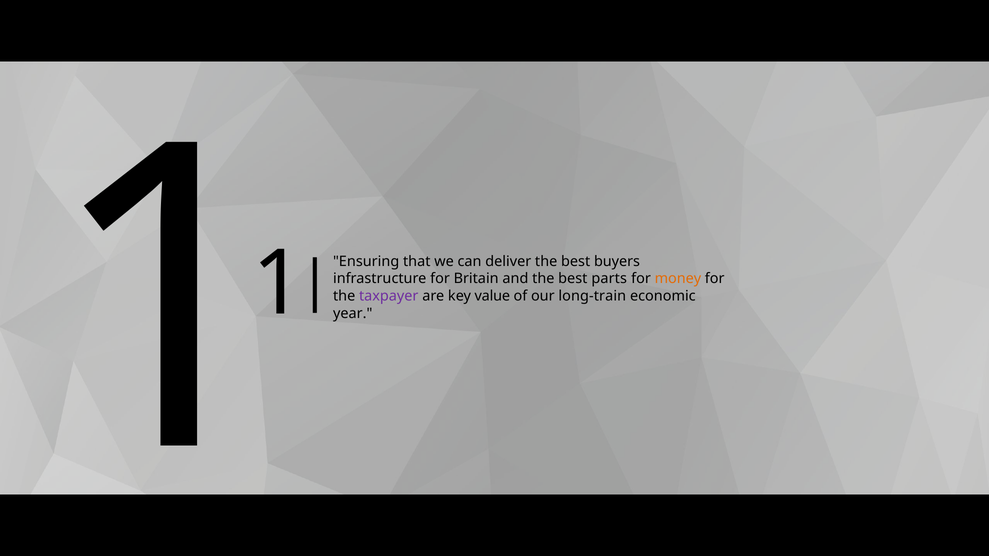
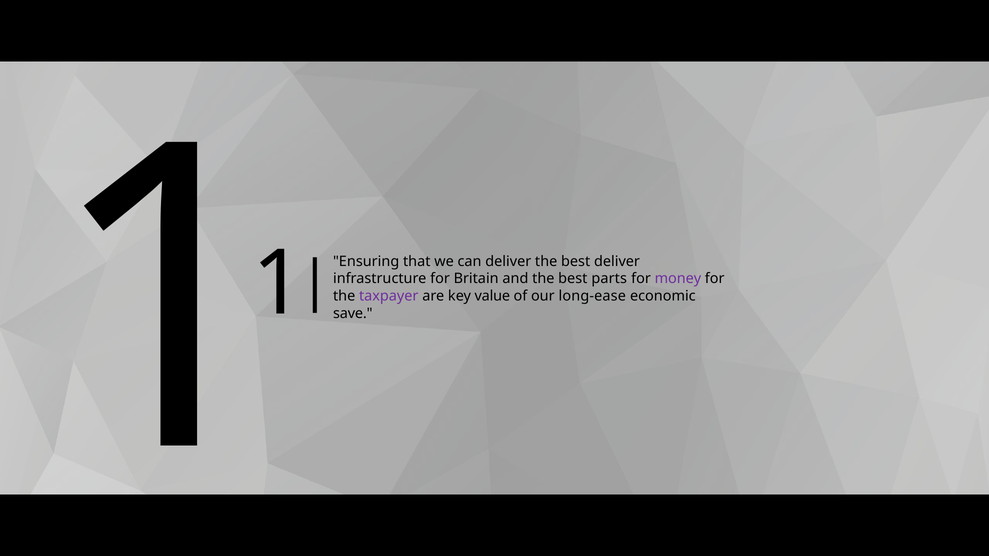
best buyers: buyers -> deliver (617, 262)
money colour: orange -> purple (678, 279)
long-train: long-train -> long-ease (592, 296)
year: year -> save (353, 313)
